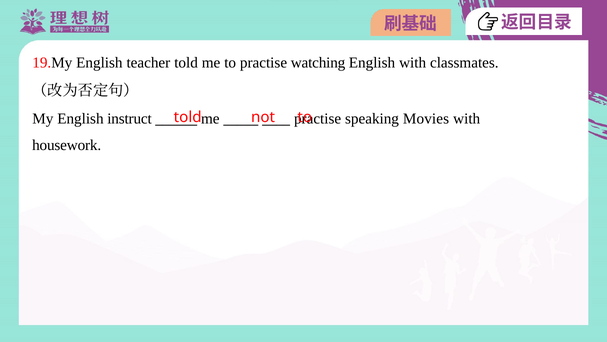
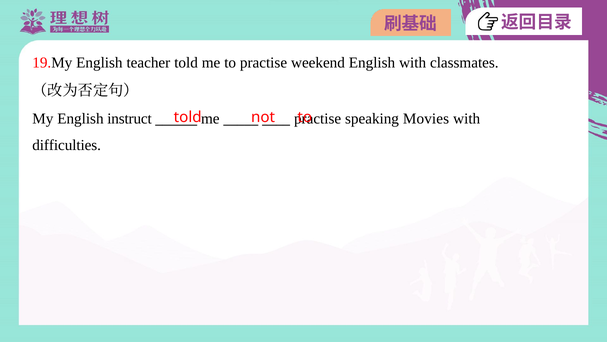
watching: watching -> weekend (318, 63)
housework: housework -> difficulties (67, 145)
